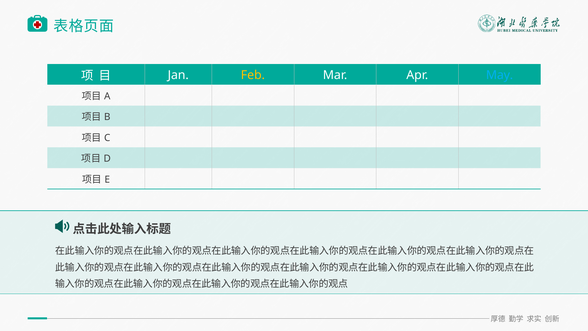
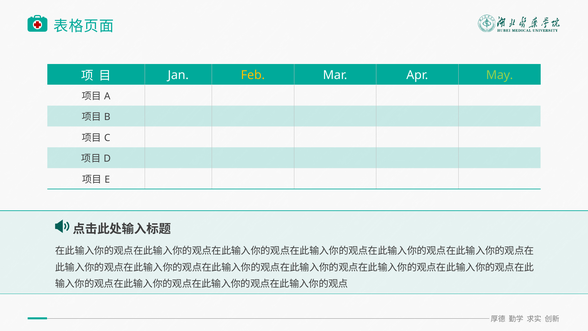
May colour: light blue -> light green (500, 75)
